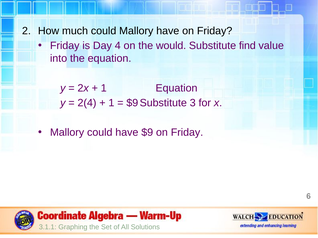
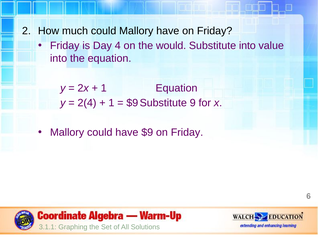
Substitute find: find -> into (247, 46)
3: 3 -> 9 (193, 103)
